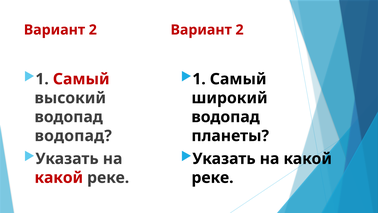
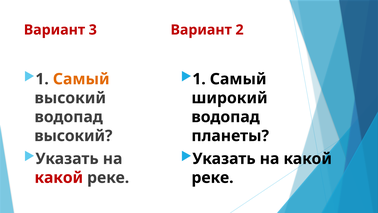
2: 2 -> 3 (93, 30)
Самый colour: red -> orange (81, 79)
водопад: водопад -> высокий (73, 136)
